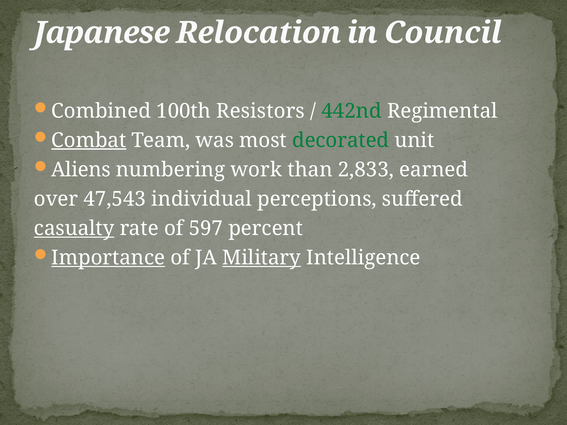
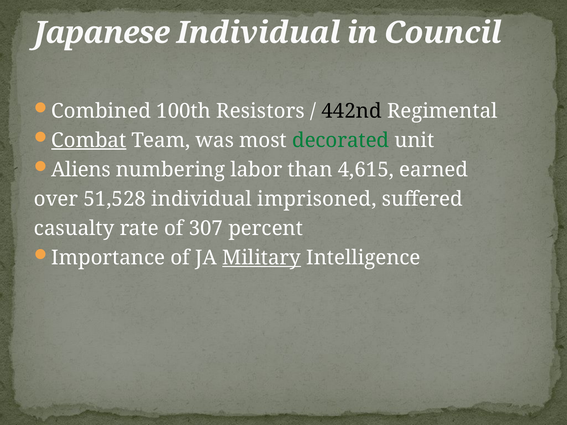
Japanese Relocation: Relocation -> Individual (258, 33)
442nd colour: green -> black (352, 111)
work: work -> labor (256, 170)
2,833: 2,833 -> 4,615 (366, 170)
47,543: 47,543 -> 51,528 (115, 199)
perceptions: perceptions -> imprisoned (317, 199)
casualty underline: present -> none (74, 228)
597: 597 -> 307 (206, 228)
Importance underline: present -> none (108, 258)
